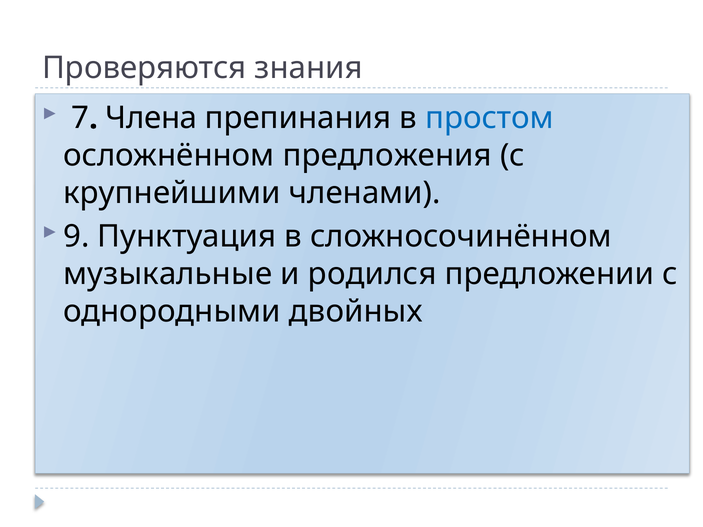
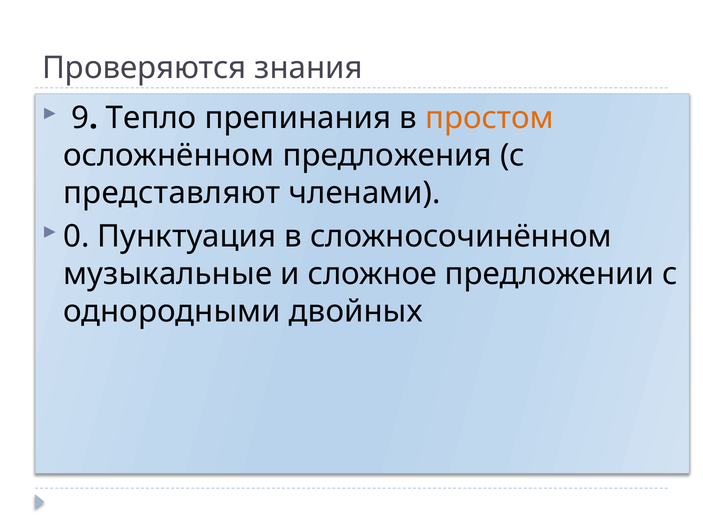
7: 7 -> 9 (80, 118)
Члена: Члена -> Тепло (151, 118)
простом colour: blue -> orange (490, 118)
крупнейшими: крупнейшими -> представляют (172, 193)
9: 9 -> 0 (76, 237)
родился: родился -> сложное (373, 274)
